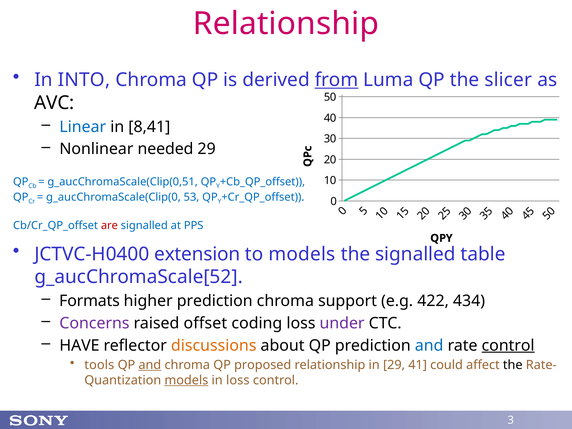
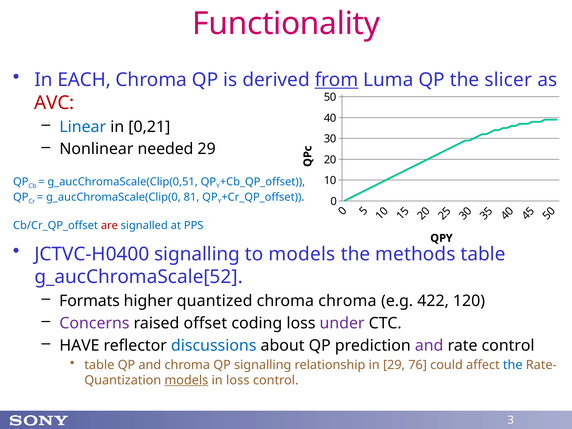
Relationship: Relationship -> Functionality (286, 24)
INTO: INTO -> EACH (84, 80)
AVC colour: black -> red (54, 103)
8,41: 8,41 -> 0,21 (149, 127)
53: 53 -> 81 (191, 197)
JCTVC-H0400 extension: extension -> signalling (197, 254)
the signalled: signalled -> methods (415, 254)
higher prediction: prediction -> quantized (215, 301)
chroma support: support -> chroma (347, 301)
434: 434 -> 120 (469, 301)
discussions colour: orange -> blue (214, 345)
and colour: blue -> purple (429, 345)
control underline: present -> none (508, 345)
tools: tools -> table (99, 365)
and underline: present -> none (150, 365)
QP proposed: proposed -> signalling (263, 365)
41: 41 -> 76 (418, 365)
the colour: black -> blue (513, 365)
